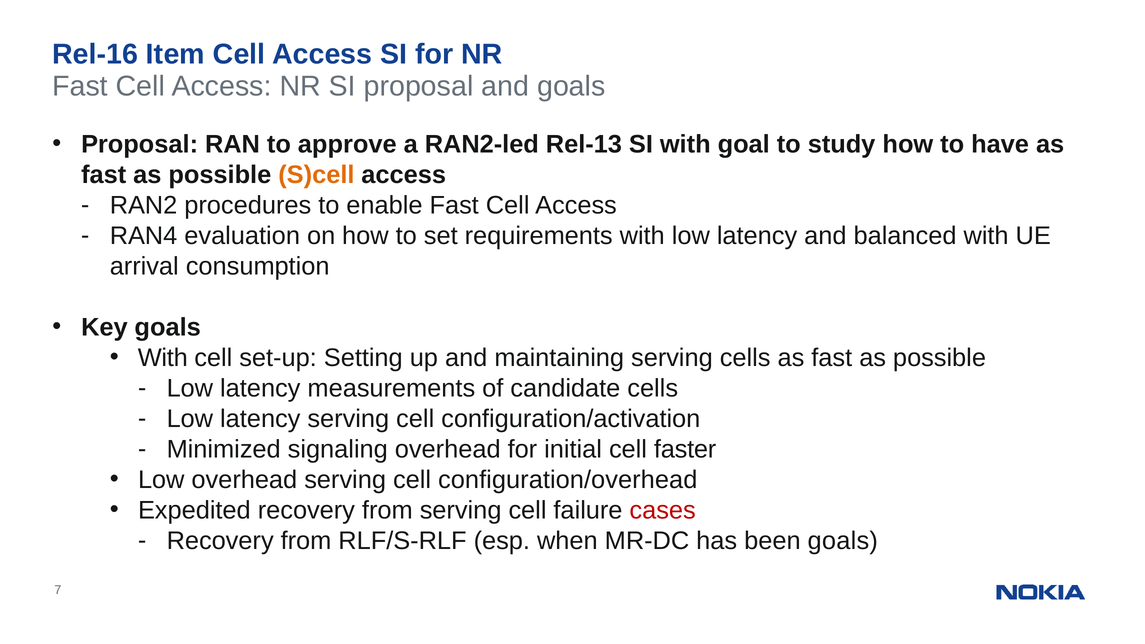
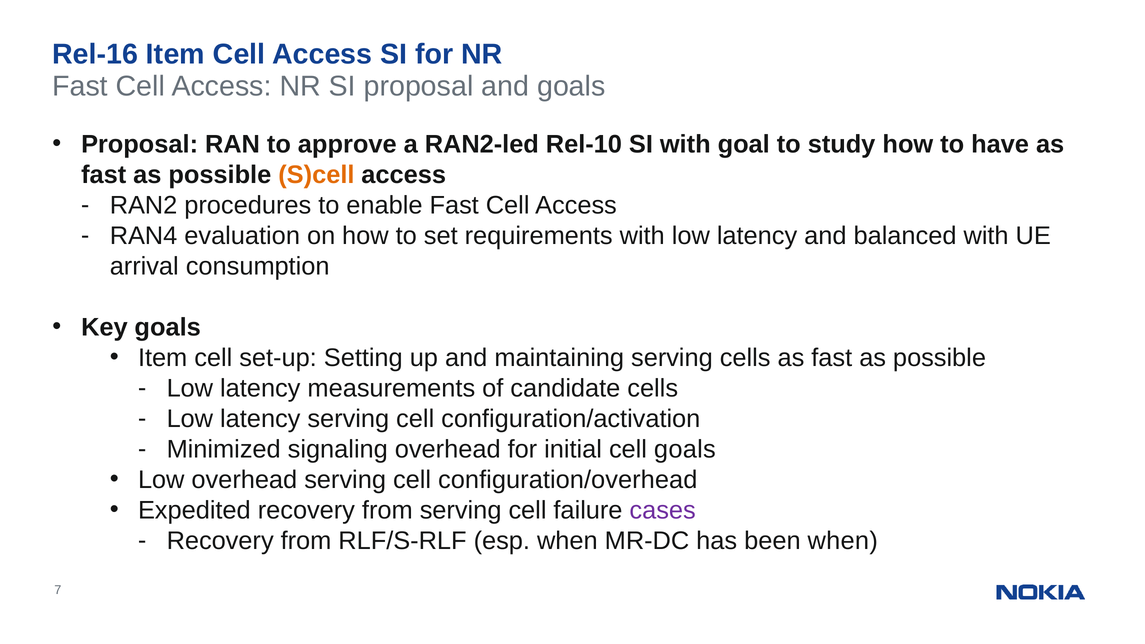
Rel-13: Rel-13 -> Rel-10 (584, 144)
With: With -> Item (163, 358)
cell faster: faster -> goals (685, 449)
cases colour: red -> purple (663, 511)
been goals: goals -> when (843, 541)
